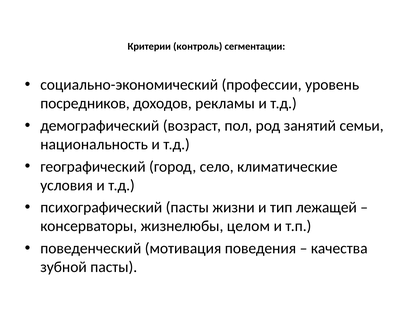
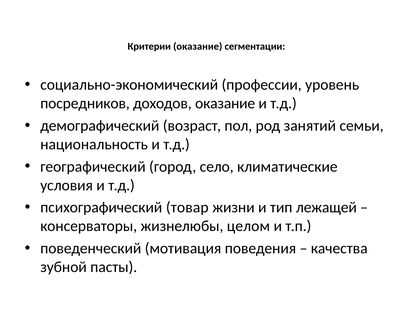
Критерии контроль: контроль -> оказание (198, 46)
доходов рекламы: рекламы -> оказание (225, 103)
психографический пасты: пасты -> товар (187, 207)
